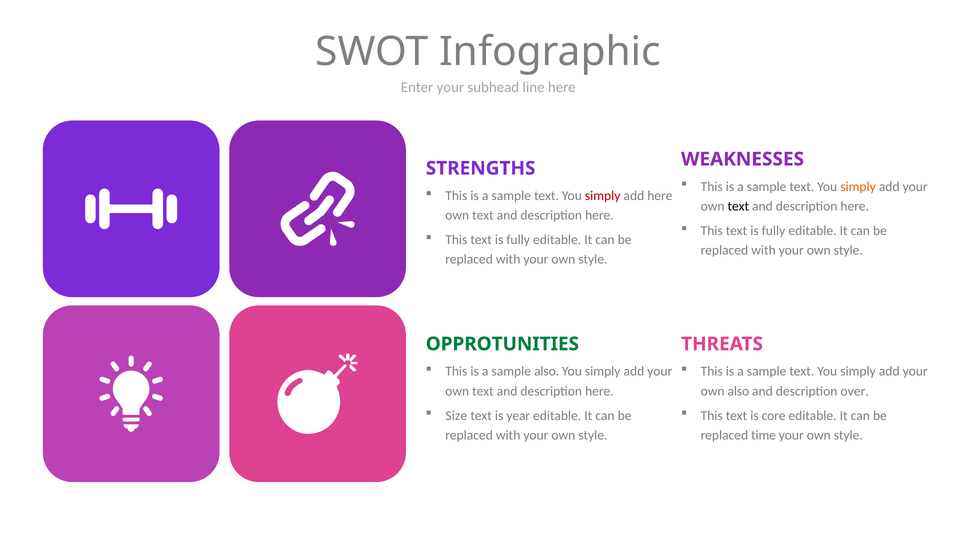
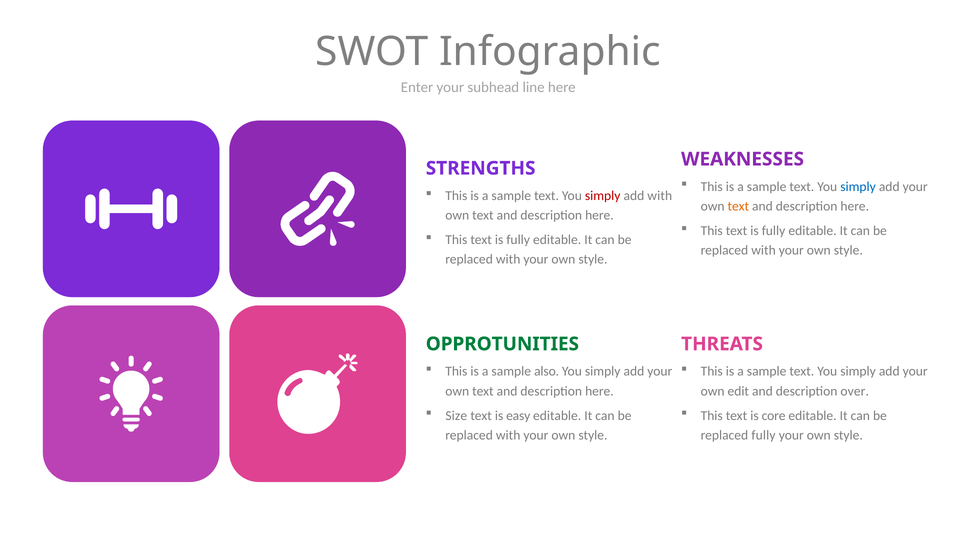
simply colour: orange -> blue (858, 187)
add here: here -> with (660, 196)
text colour: black -> orange (738, 206)
own also: also -> edit (738, 391)
year: year -> easy (518, 416)
replaced time: time -> fully (763, 435)
